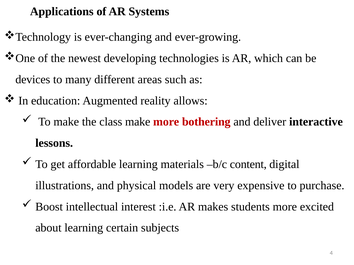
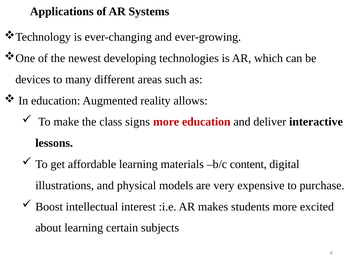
class make: make -> signs (138, 122)
more bothering: bothering -> education (206, 122)
